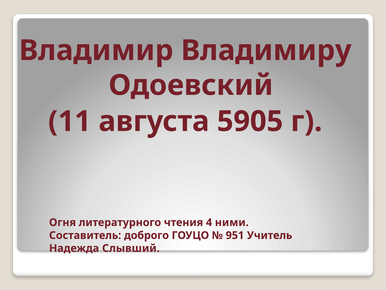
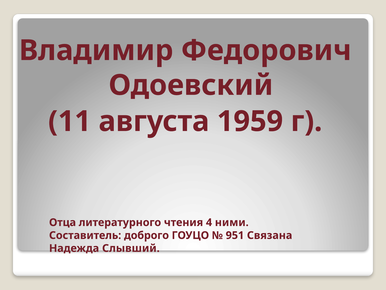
Владимиру: Владимиру -> Федорович (266, 50)
5905: 5905 -> 1959 (250, 121)
Огня: Огня -> Отца (62, 222)
Учитель: Учитель -> Связана (270, 235)
